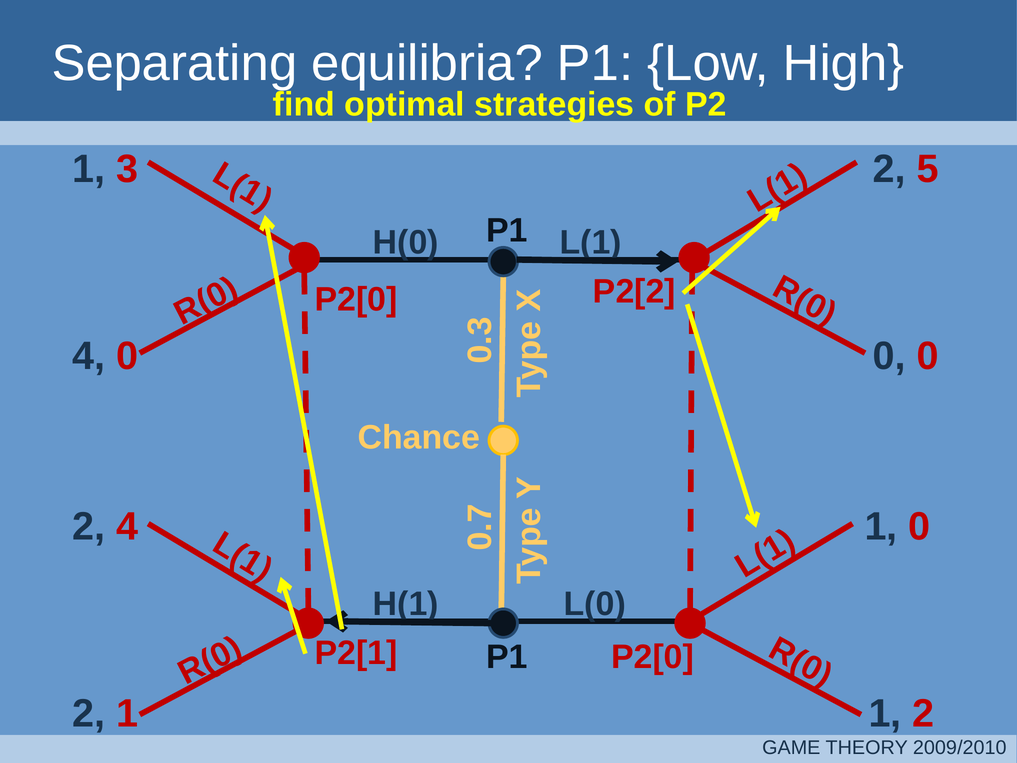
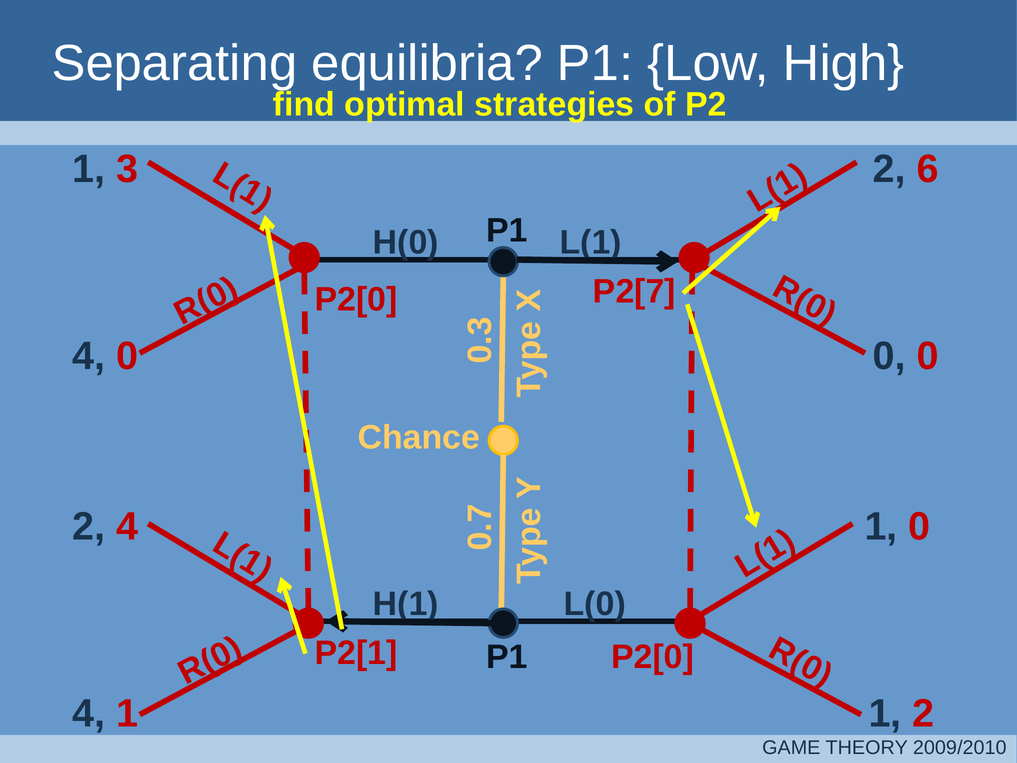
5: 5 -> 6 (928, 169)
P2[2: P2[2 -> P2[7 (634, 291)
2: 2 -> 4 (89, 713)
